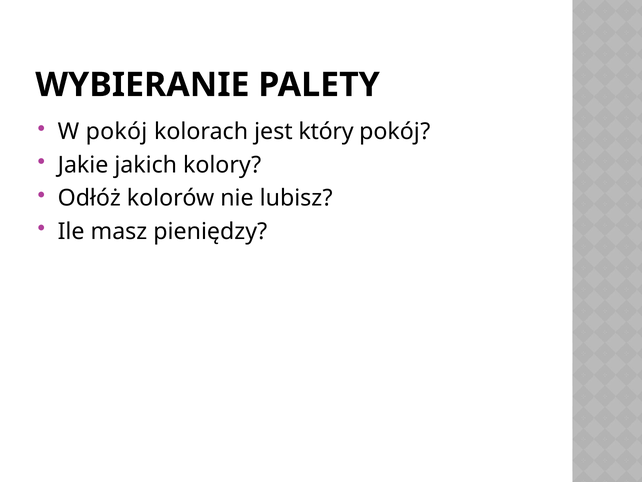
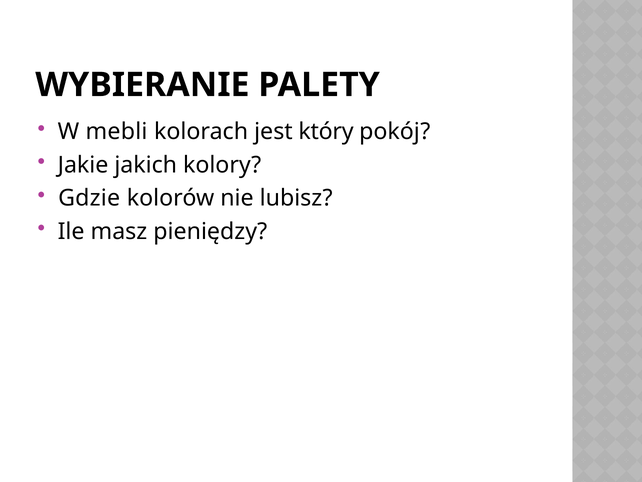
W pokój: pokój -> mebli (117, 132)
Odłóż: Odłóż -> Gdzie (89, 198)
